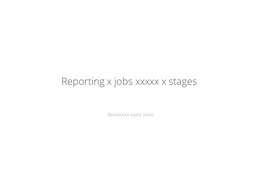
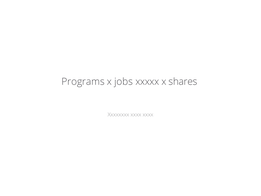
Reporting: Reporting -> Programs (83, 82)
stages: stages -> shares (183, 82)
